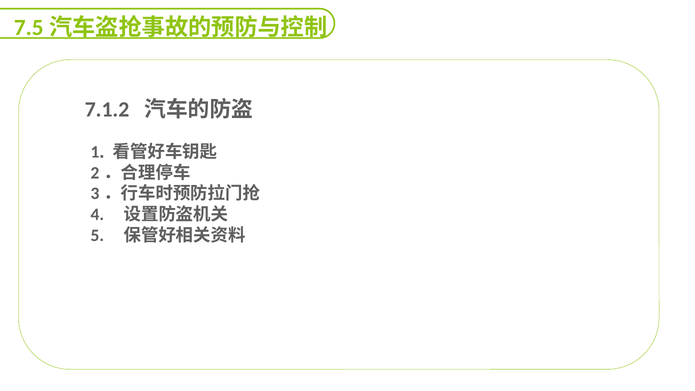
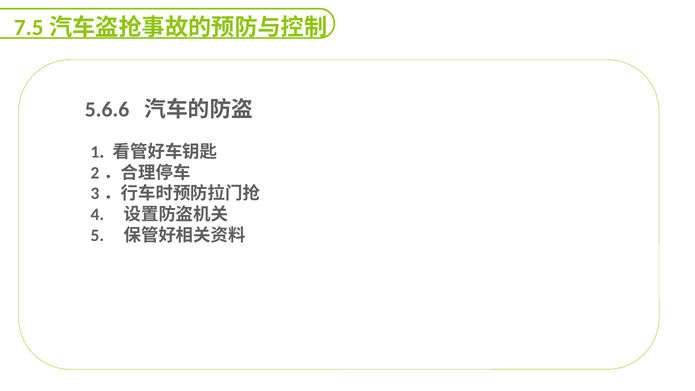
7.1.2: 7.1.2 -> 5.6.6 (107, 110)
